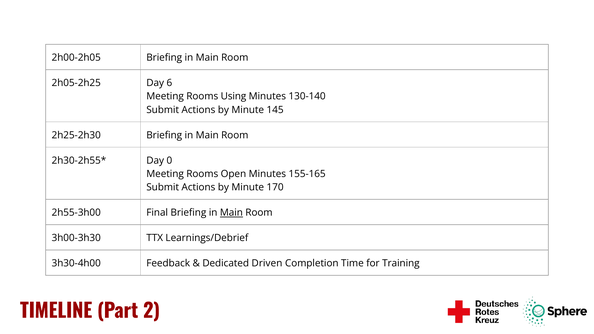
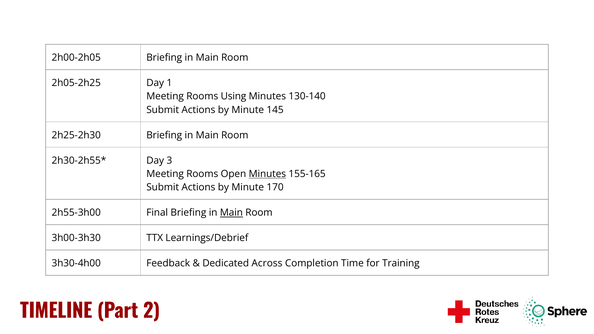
6: 6 -> 1 (169, 83)
0: 0 -> 3 (169, 160)
Minutes underline: none -> present (267, 174)
Driven: Driven -> Across (267, 263)
